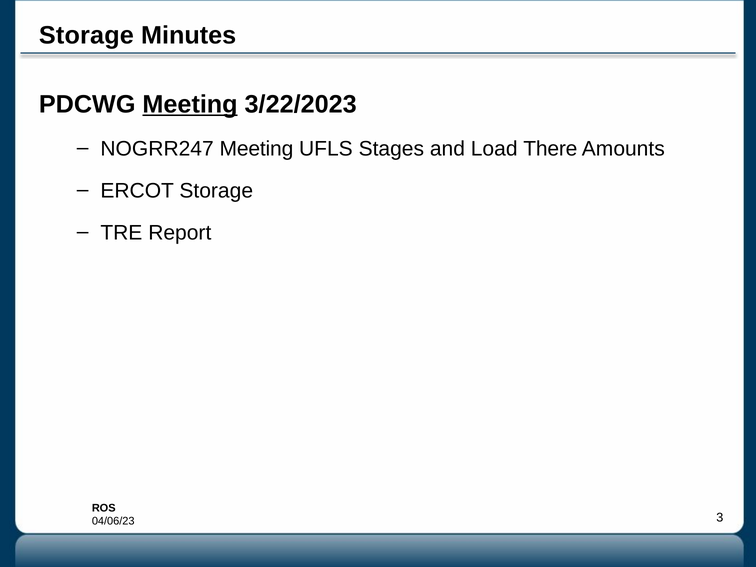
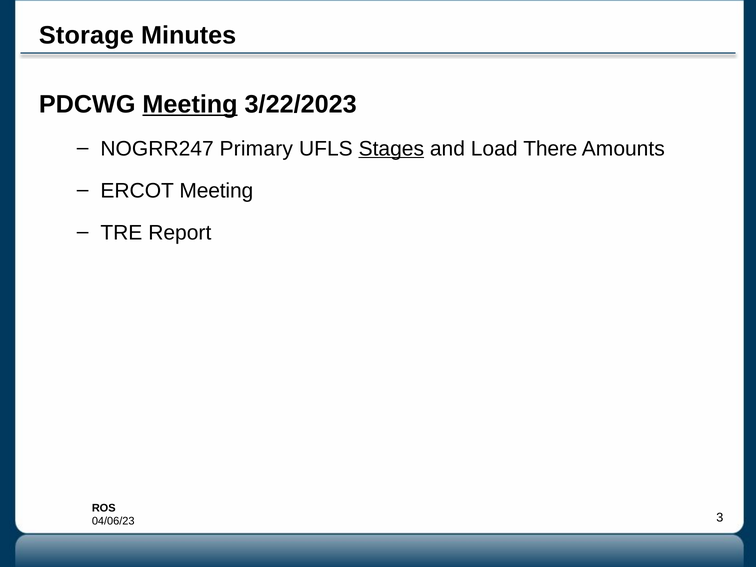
NOGRR247 Meeting: Meeting -> Primary (256, 149)
Stages underline: none -> present (391, 149)
ERCOT Storage: Storage -> Meeting (216, 191)
